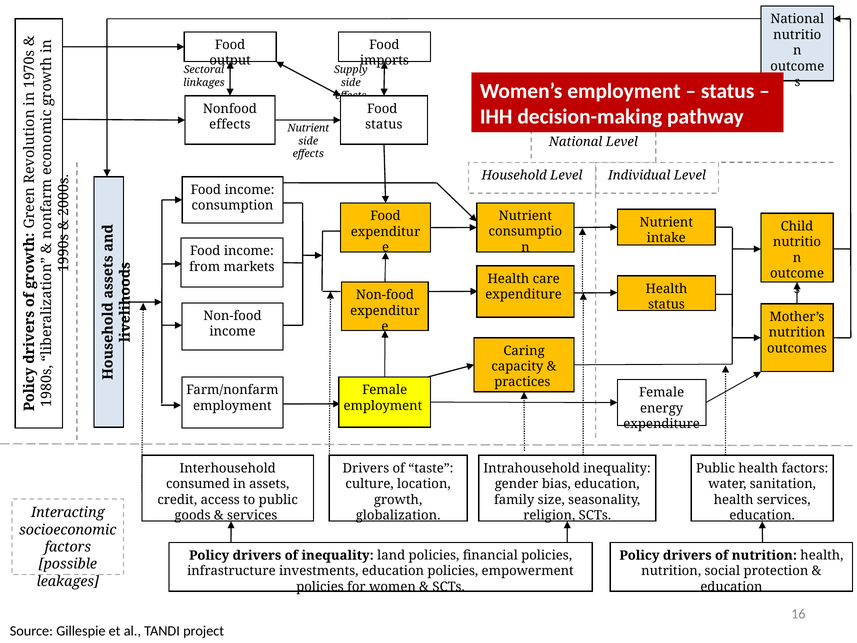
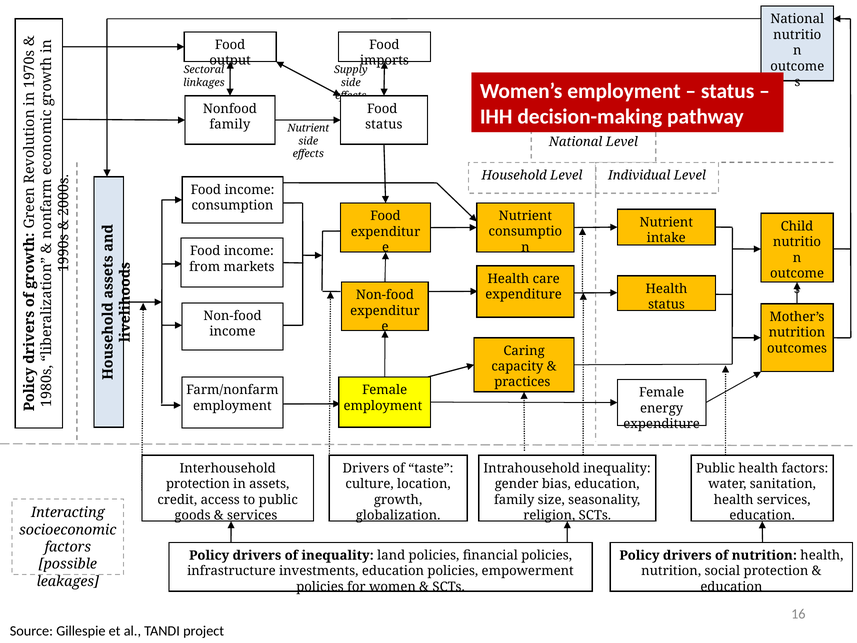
effects: effects -> family (230, 124)
consumed: consumed -> protection (198, 484)
